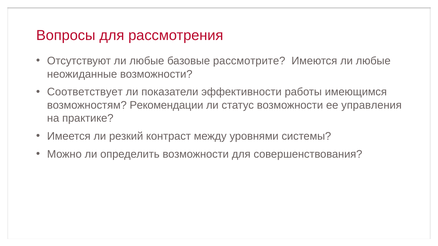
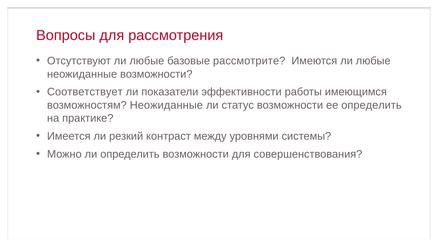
возможностям Рекомендации: Рекомендации -> Неожиданные (166, 105)
ее управления: управления -> определить (372, 105)
